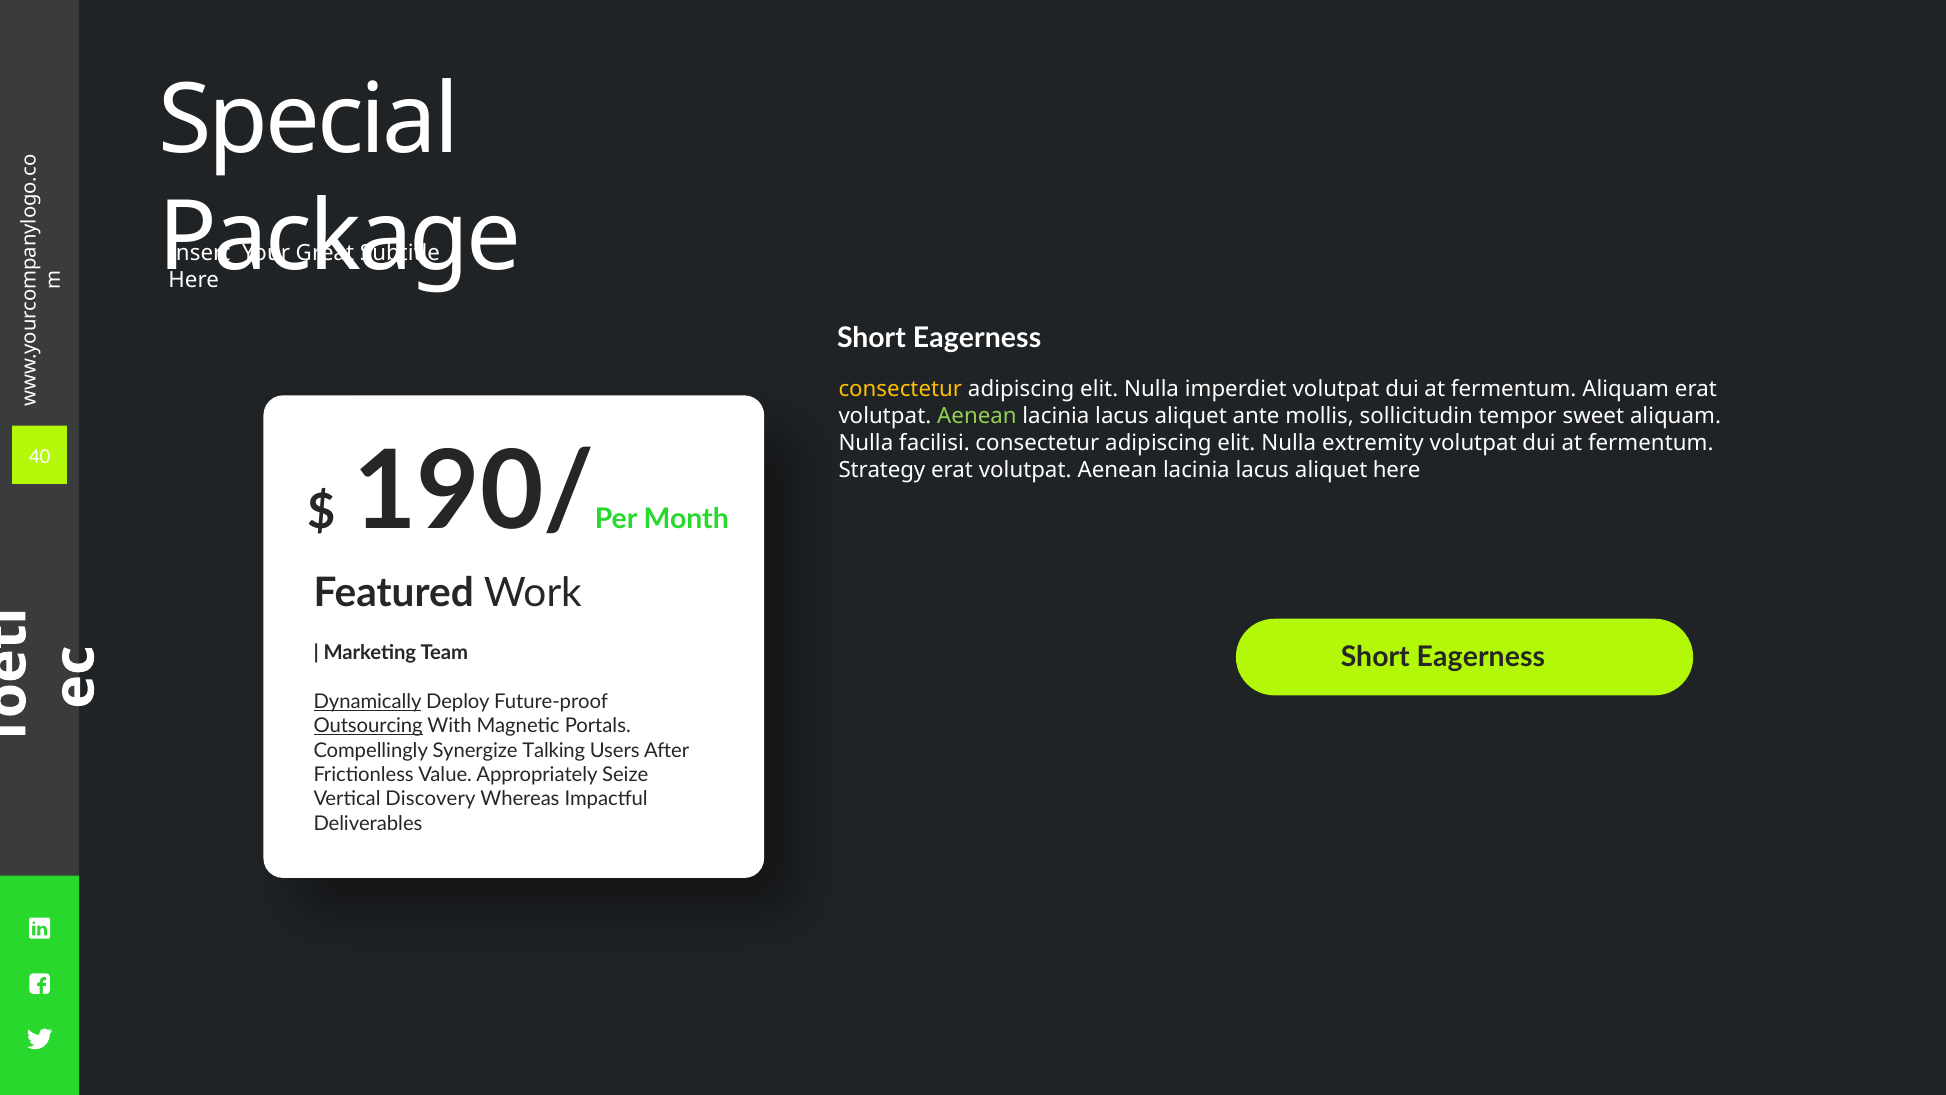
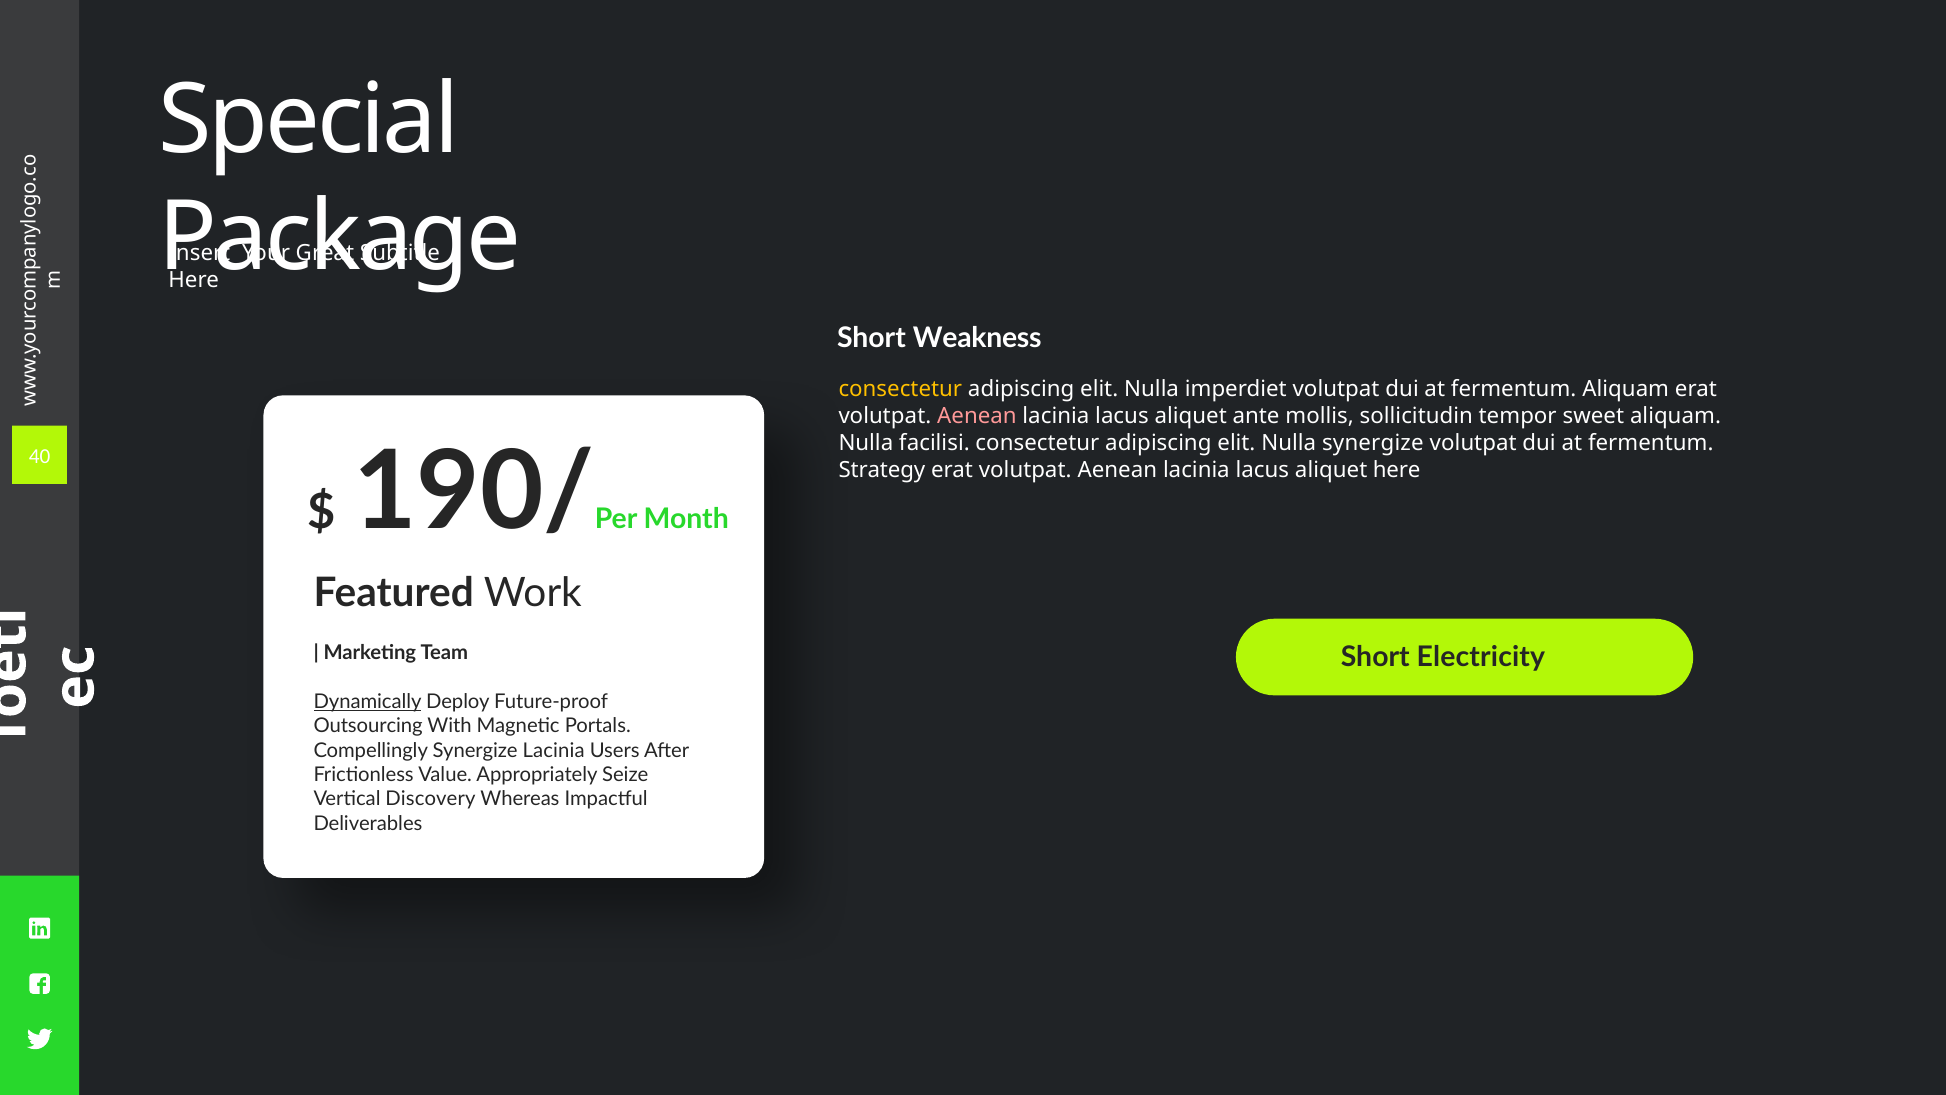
Eagerness: Eagerness -> Weakness (977, 338)
Aenean colour: light green -> pink (977, 416)
Nulla extremity: extremity -> synergize (1373, 443)
Eagerness: Eagerness -> Electricity (1481, 657)
Outsourcing underline: present -> none (368, 726)
Synergize Talking: Talking -> Lacinia (554, 750)
